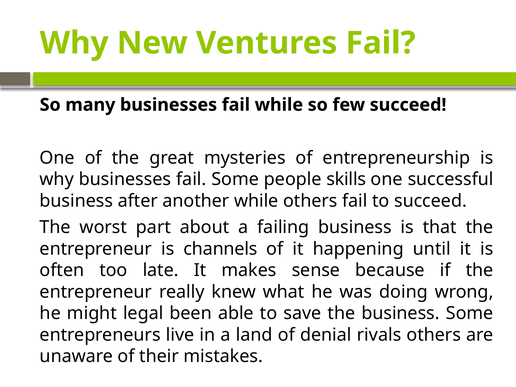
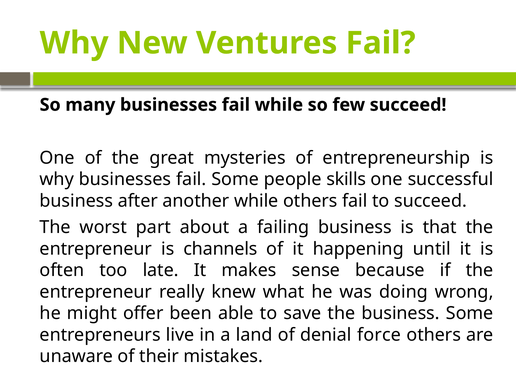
legal: legal -> offer (143, 313)
rivals: rivals -> force (379, 335)
